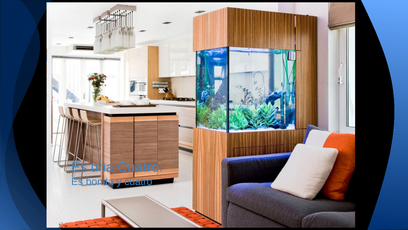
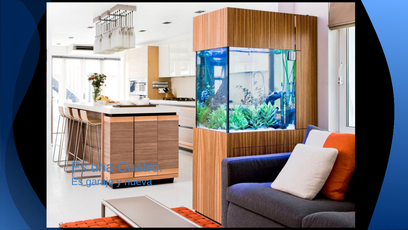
bonita: bonita -> garaje (100, 181)
y cuatro: cuatro -> nueva (138, 181)
